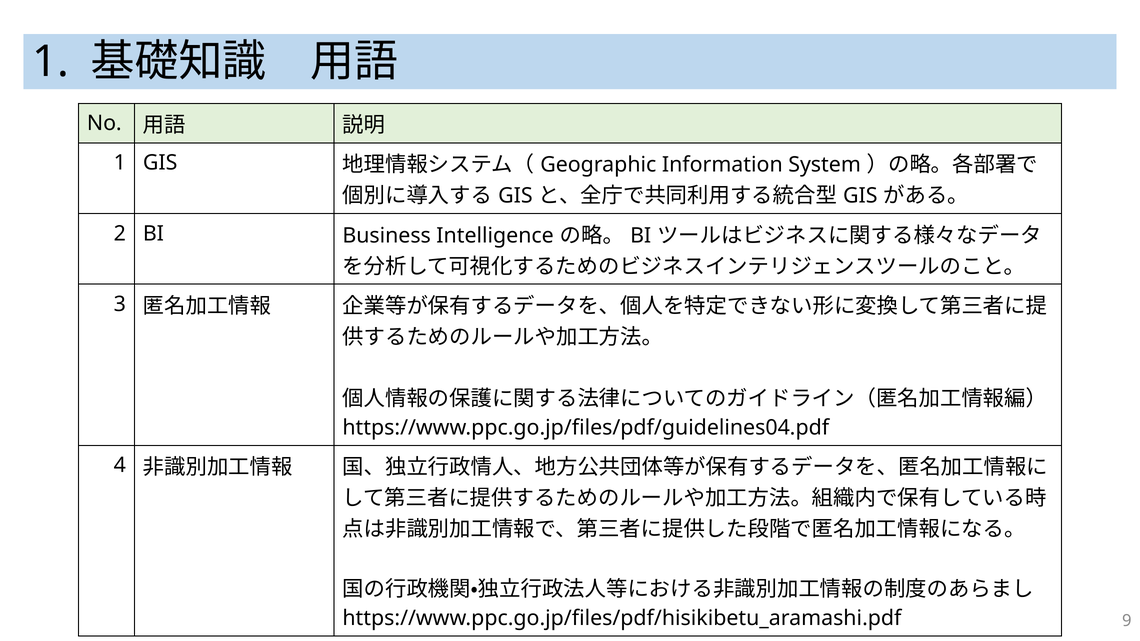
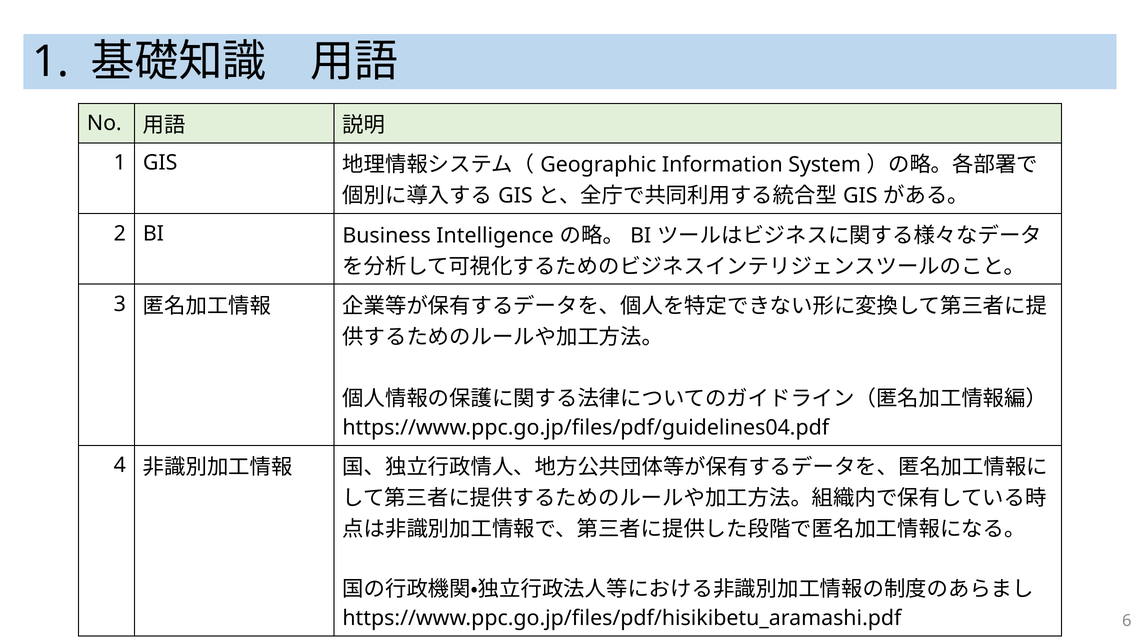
9: 9 -> 6 (1127, 621)
